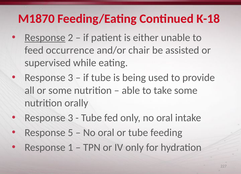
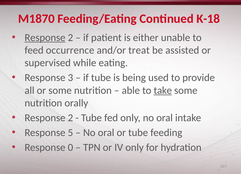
chair: chair -> treat (139, 50)
take underline: none -> present (163, 90)
3: 3 -> 2 (70, 118)
1: 1 -> 0 (70, 147)
